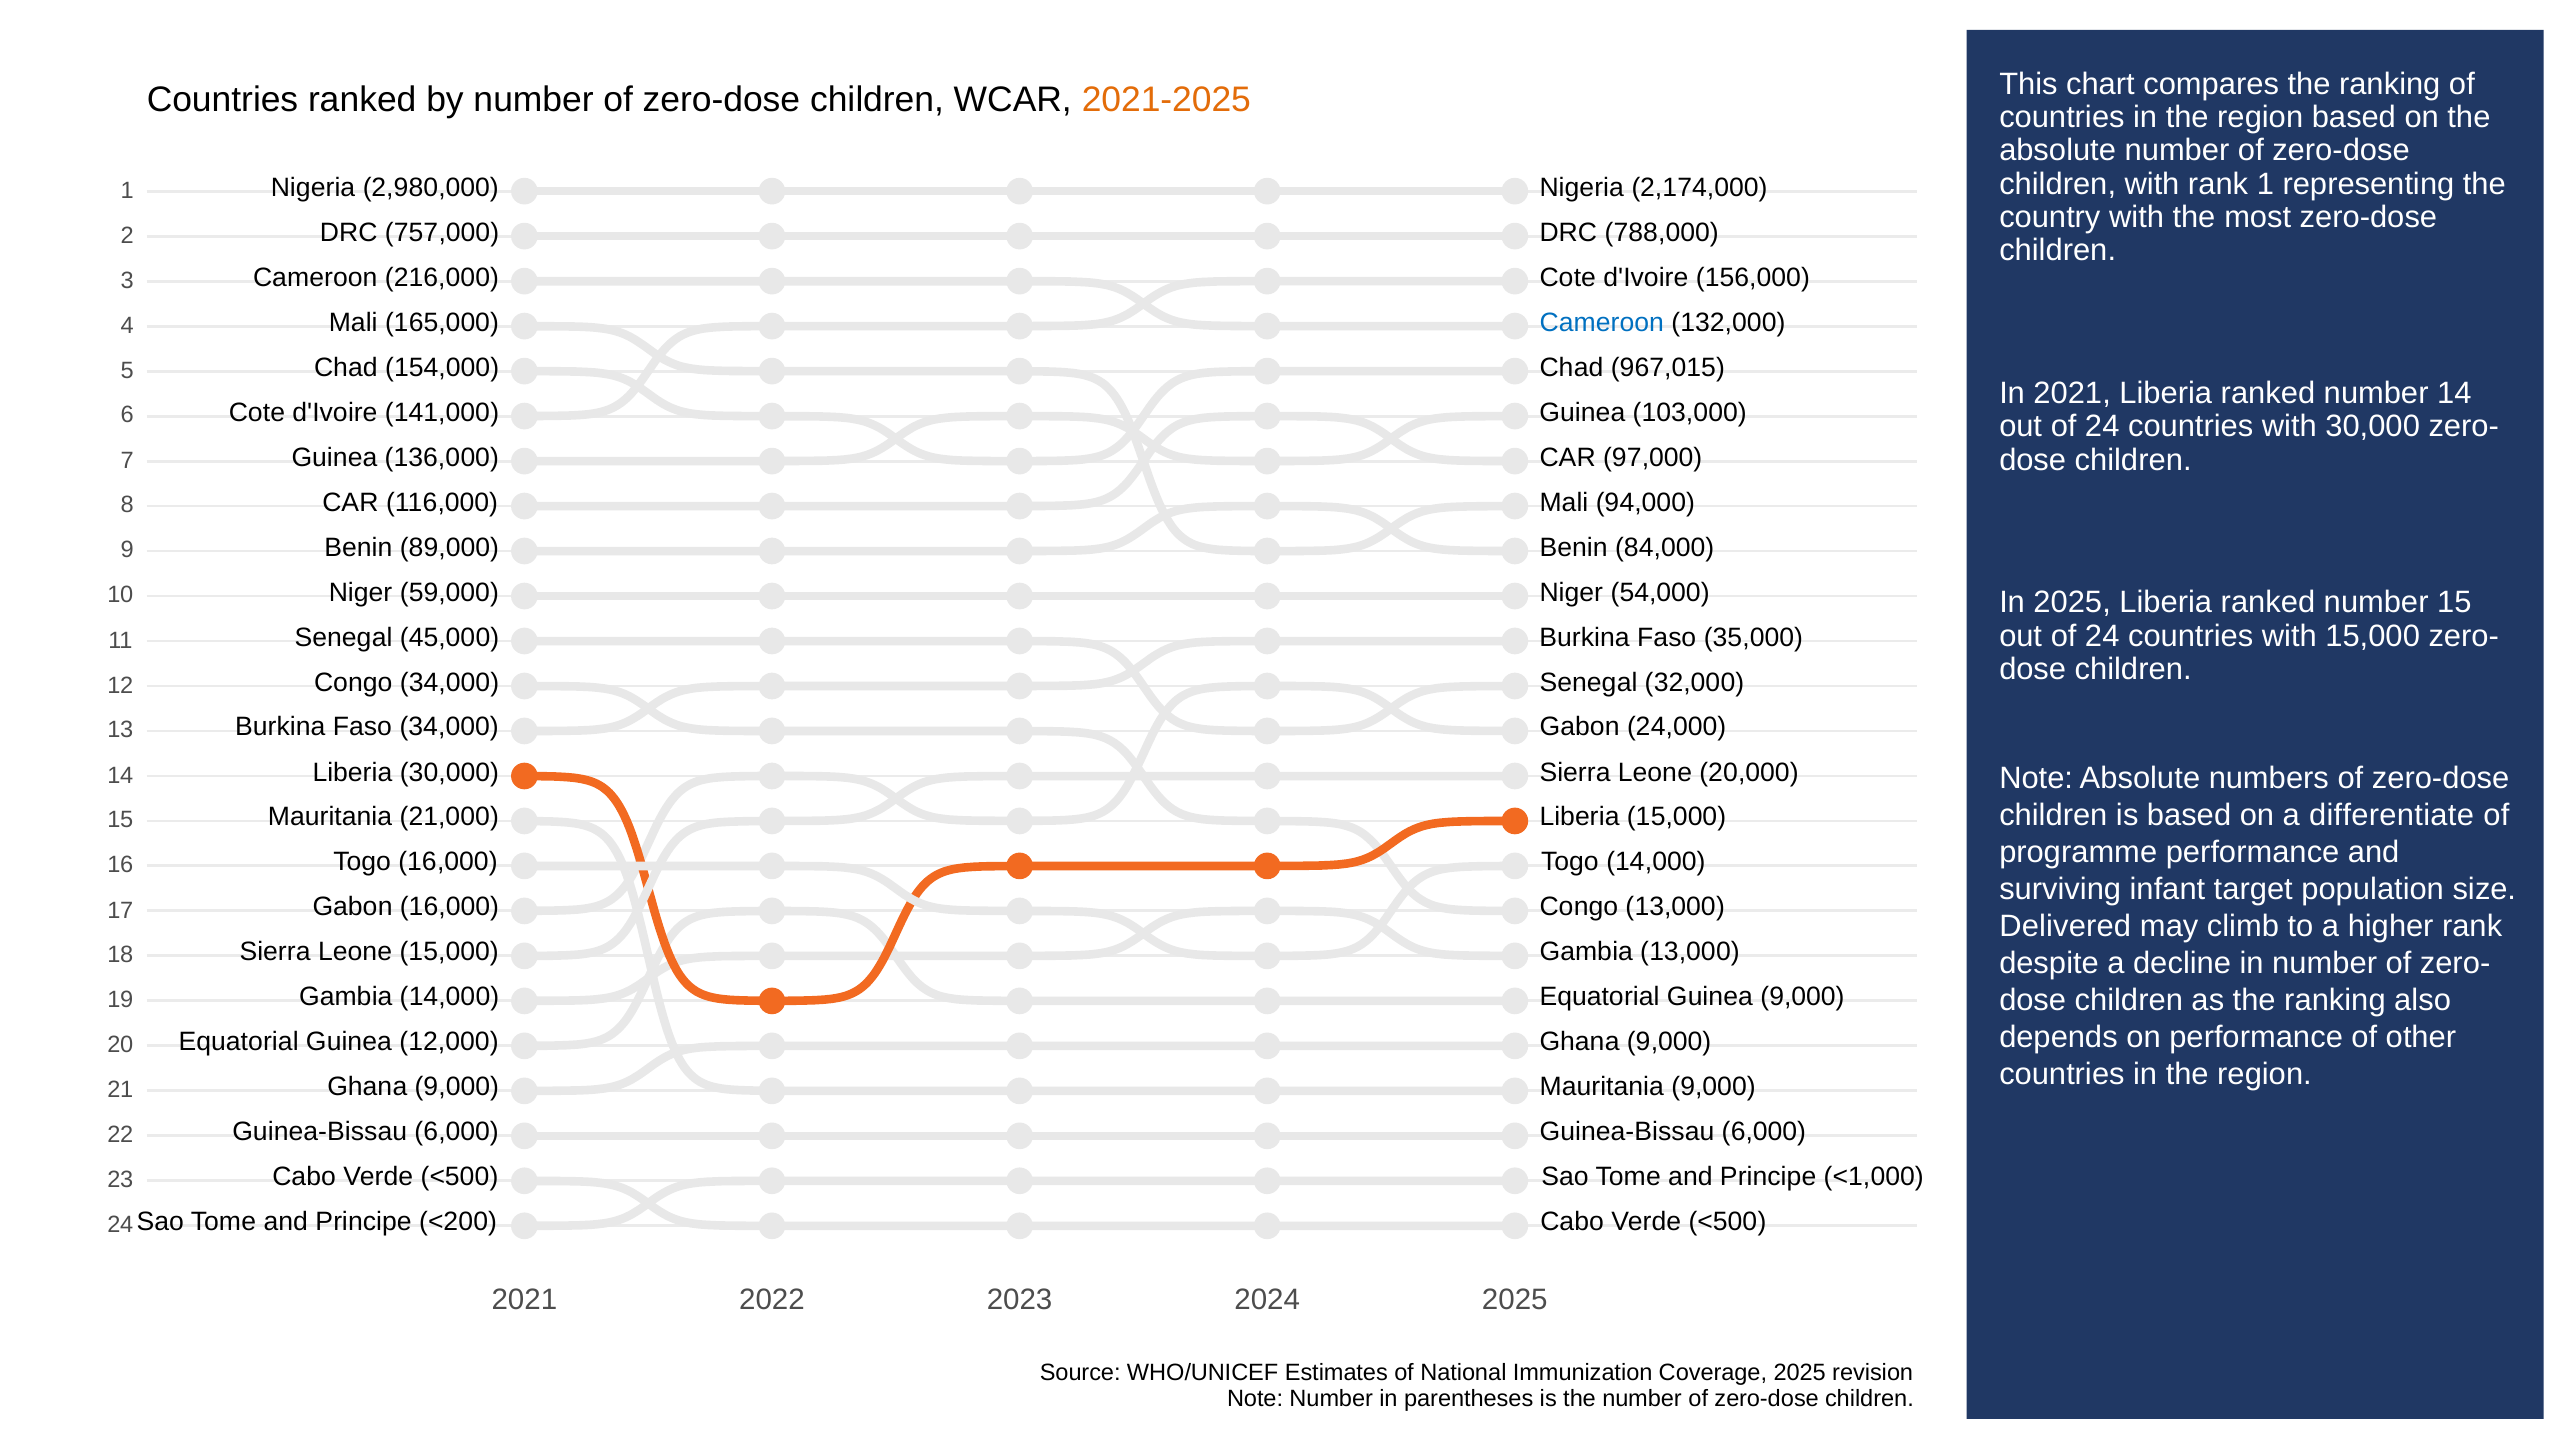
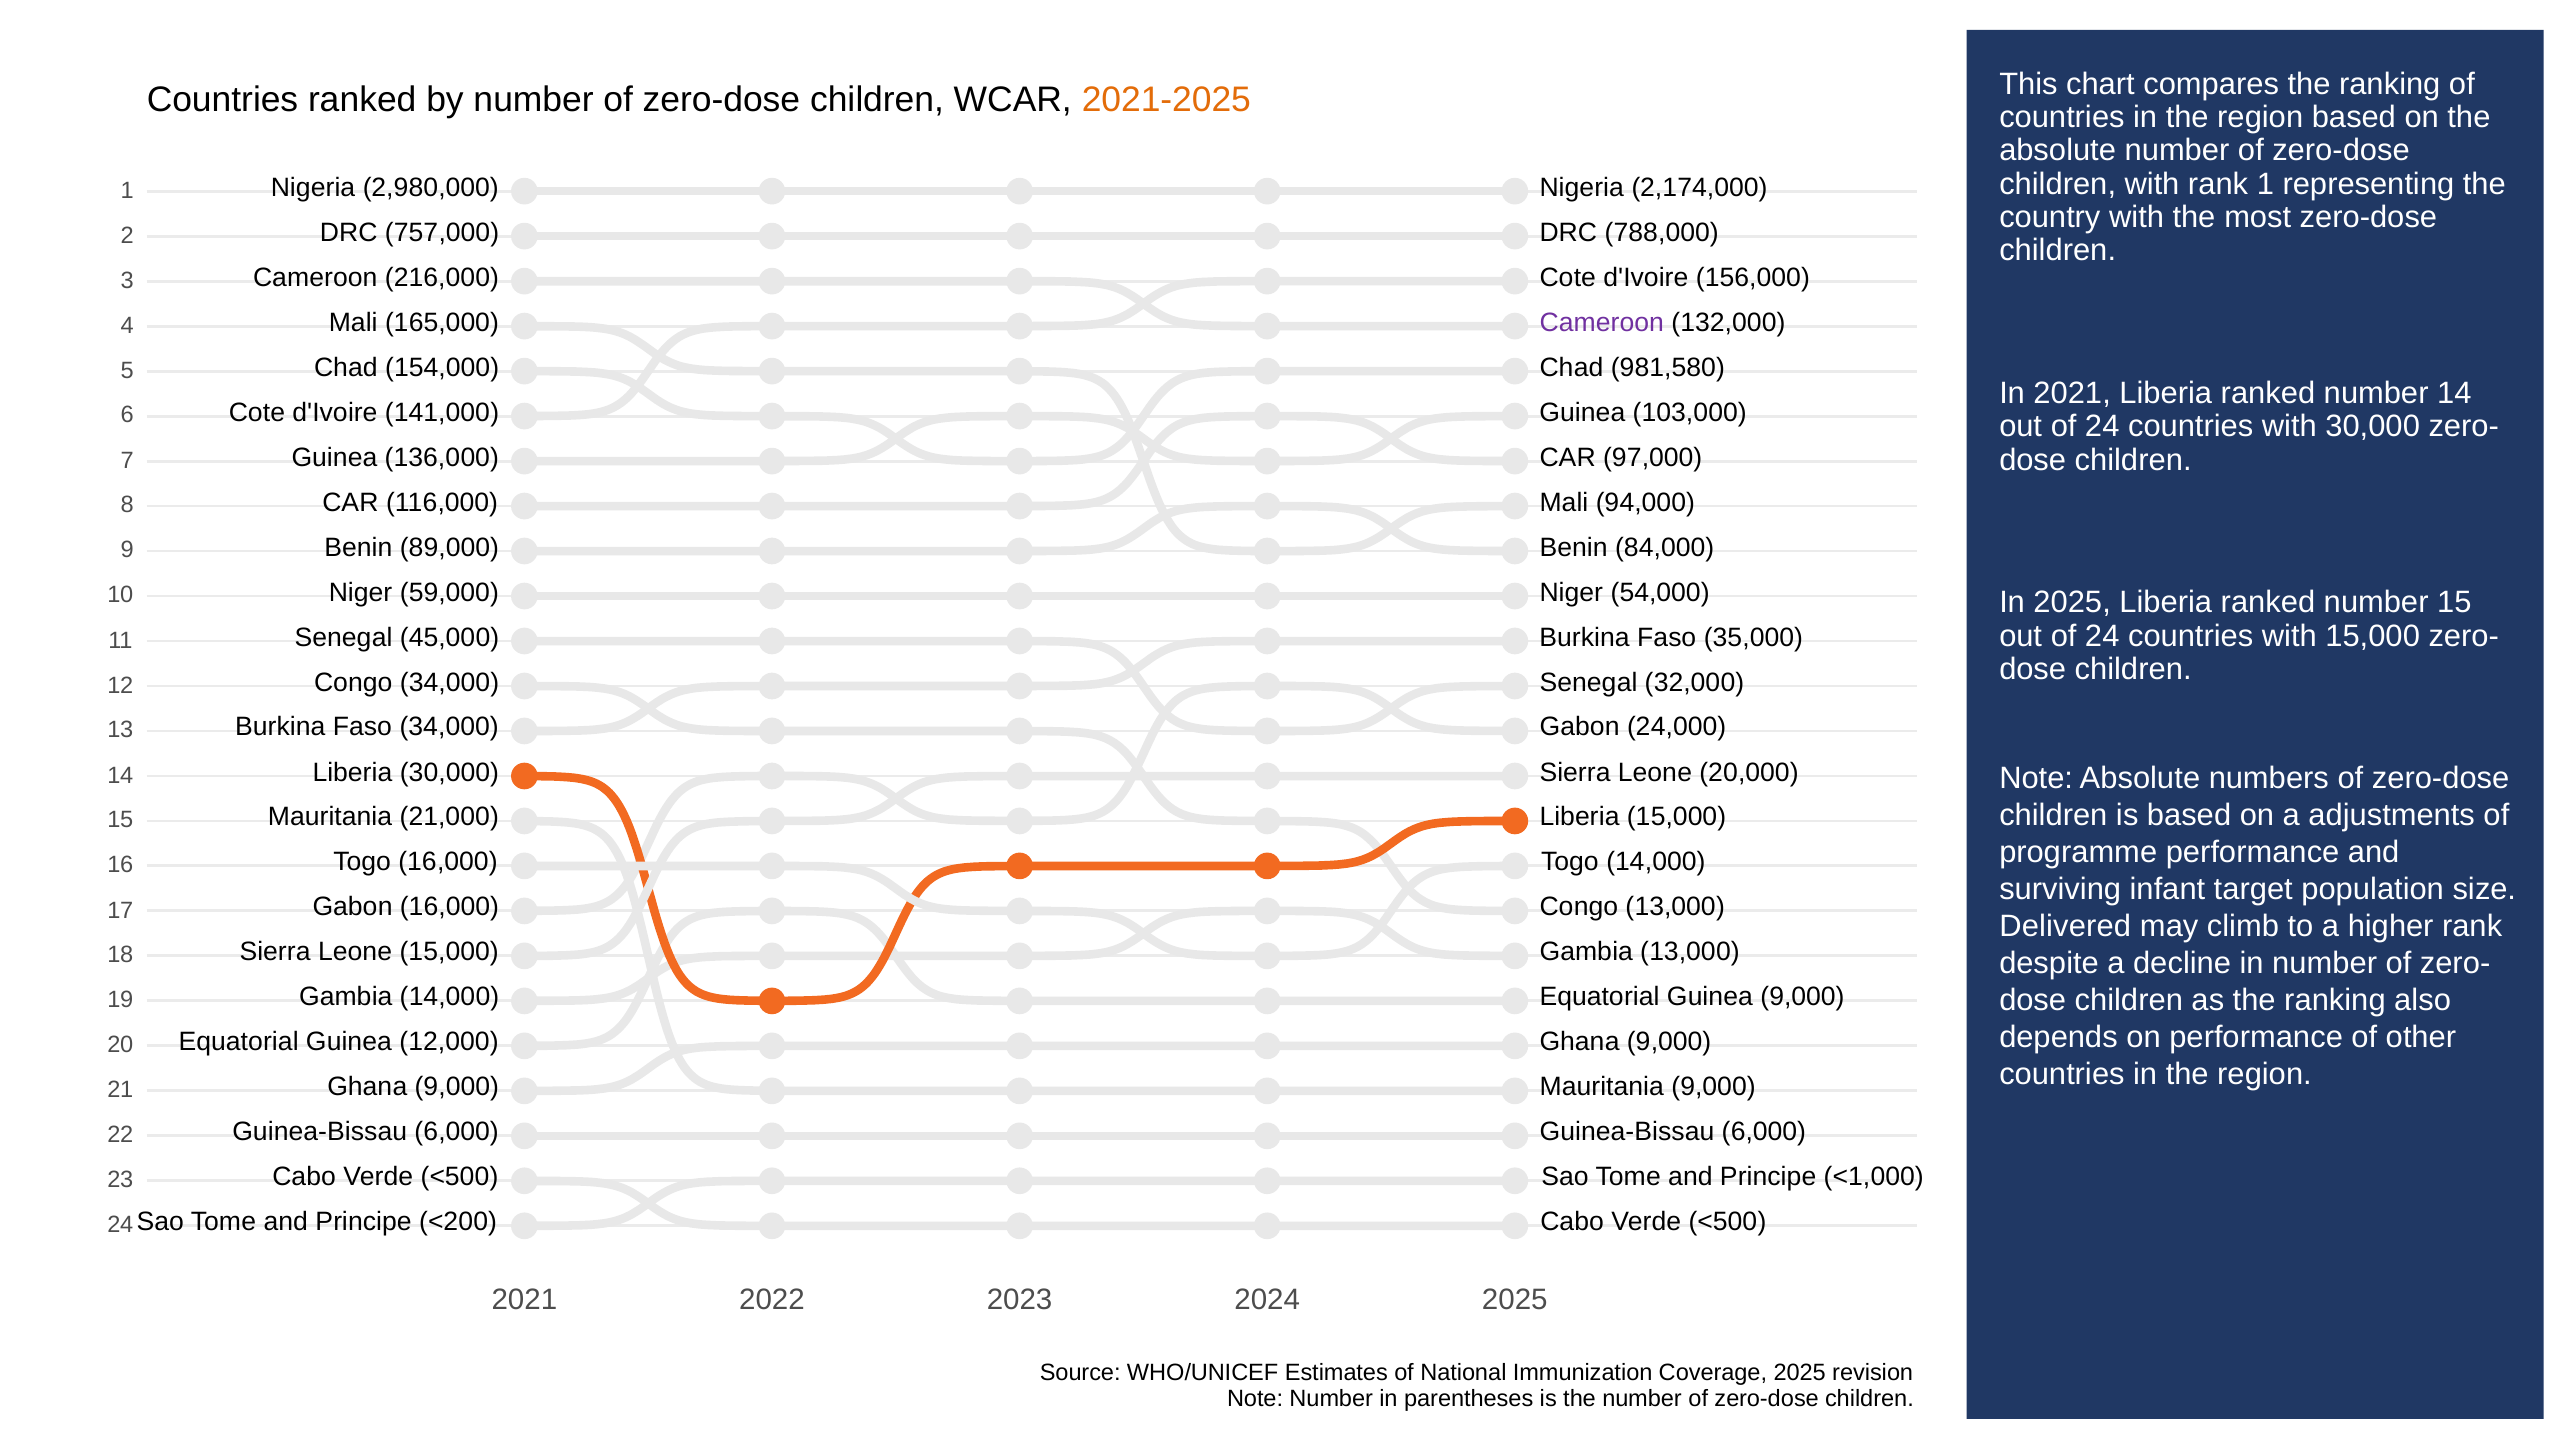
Cameroon colour: blue -> purple (1602, 322)
967,015: 967,015 -> 981,580 (1668, 367)
differentiate: differentiate -> adjustments (2392, 815)
